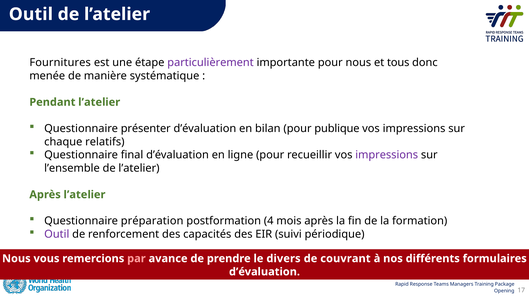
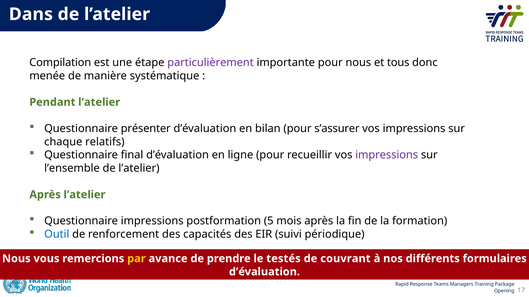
Outil: Outil -> Dans (31, 14)
Fournitures: Fournitures -> Compilation (60, 63)
publique: publique -> sʼassurer (337, 129)
Questionnaire préparation: préparation -> impressions (152, 221)
4: 4 -> 5 (269, 221)
Outil colour: purple -> blue (57, 235)
par colour: pink -> yellow (136, 259)
divers: divers -> testés (284, 259)
